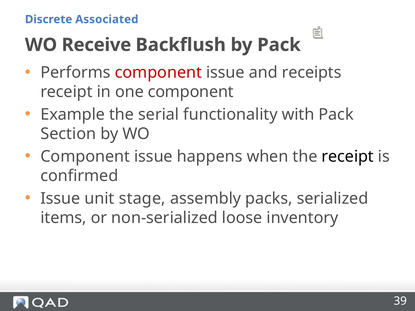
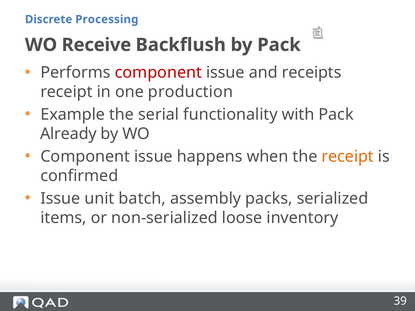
Associated: Associated -> Processing (107, 19)
one component: component -> production (191, 92)
Section: Section -> Already (68, 134)
receipt colour: black -> orange (348, 157)
stage: stage -> batch (142, 199)
